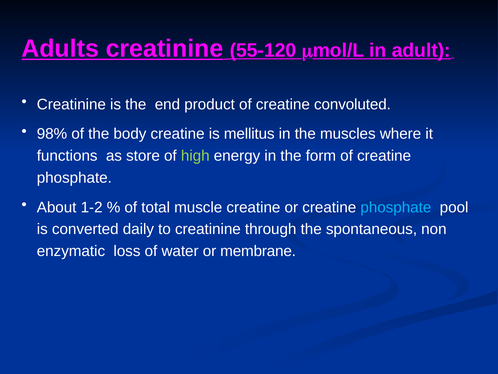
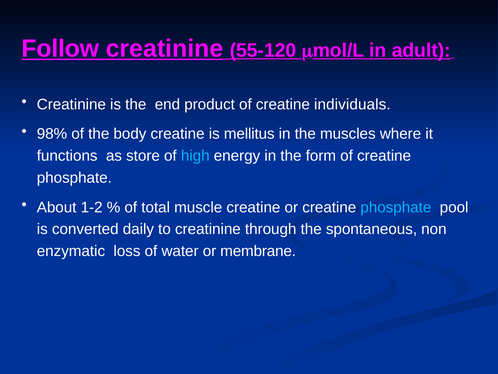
Adults: Adults -> Follow (60, 48)
convoluted: convoluted -> individuals (352, 104)
high colour: light green -> light blue (195, 156)
